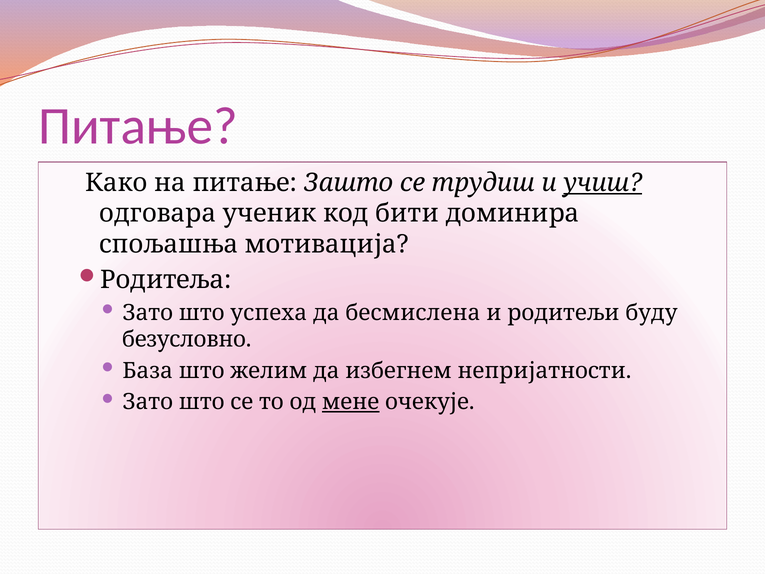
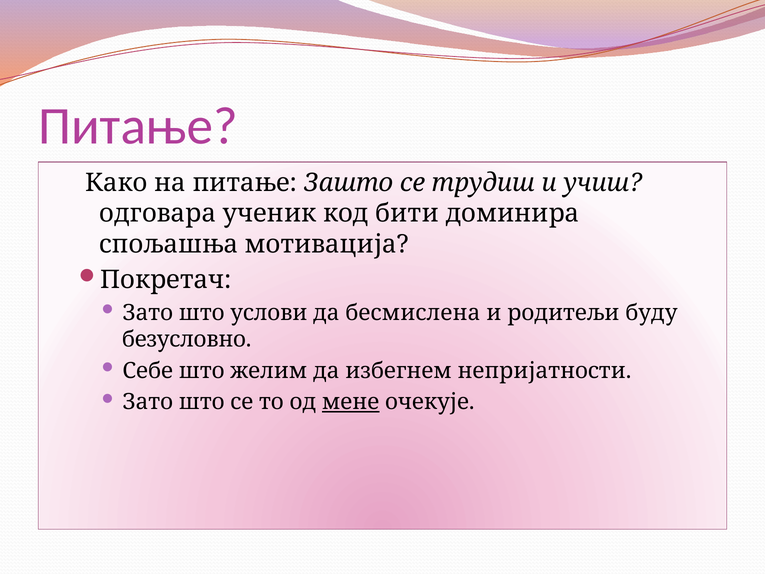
учиш underline: present -> none (603, 183)
Родитеља: Родитеља -> Покретач (166, 280)
успеха: успеха -> услови (269, 313)
База: База -> Себе (148, 371)
